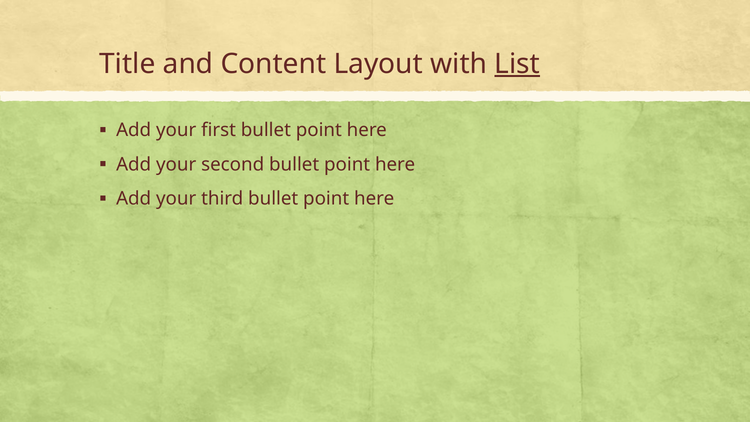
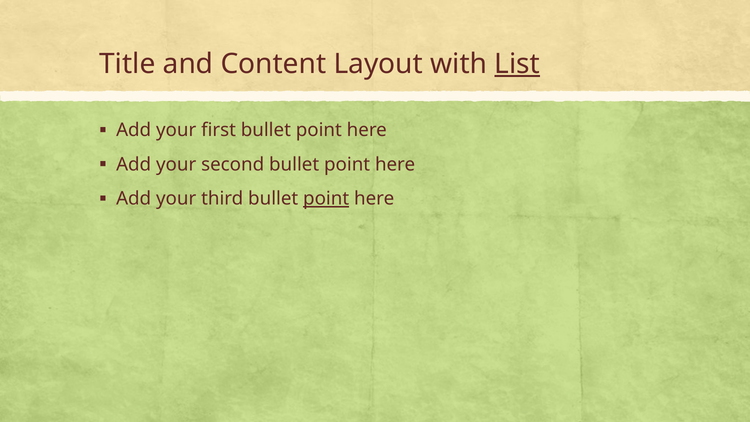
point underline: none -> present (326, 199)
